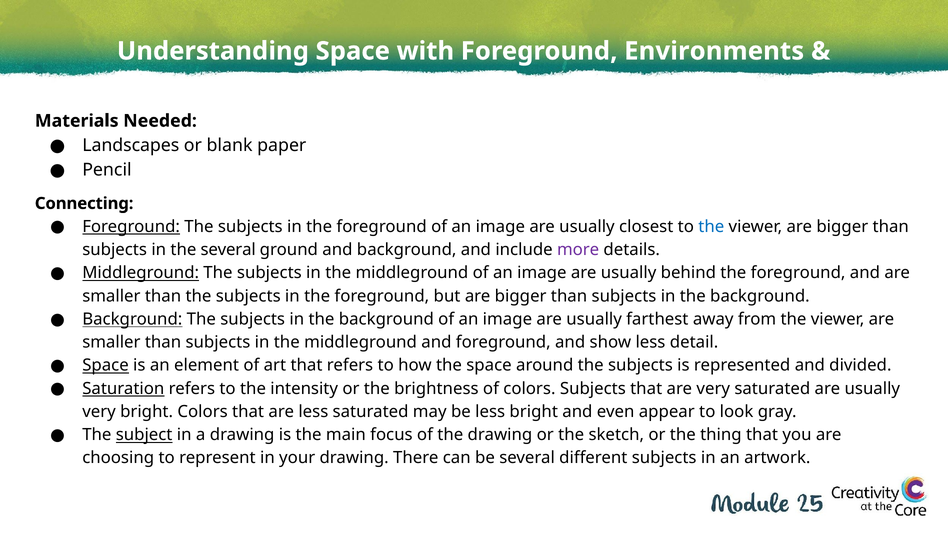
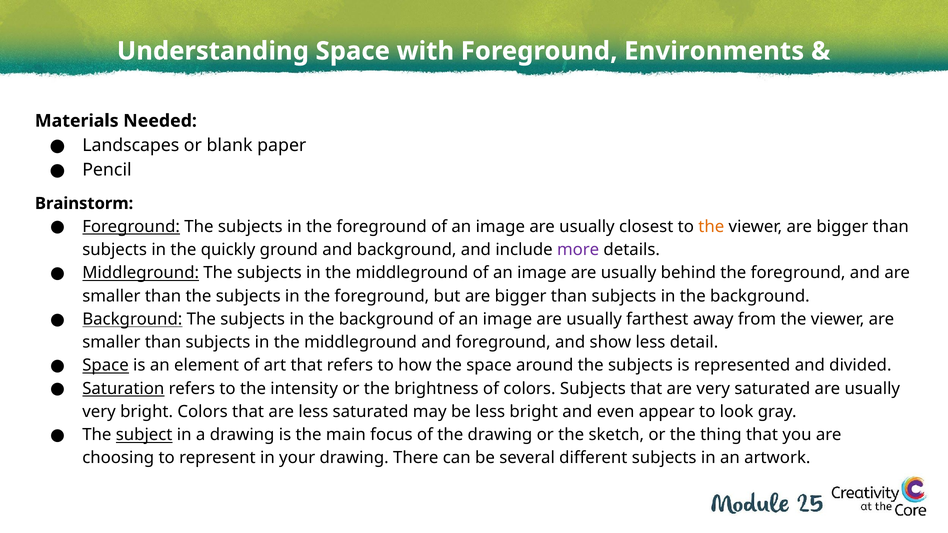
Connecting: Connecting -> Brainstorm (84, 204)
the colour: blue -> orange (711, 227)
the several: several -> quickly (228, 250)
